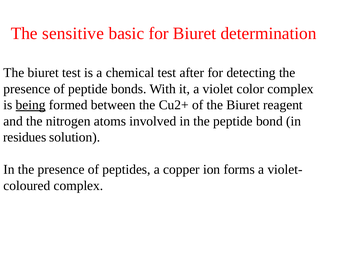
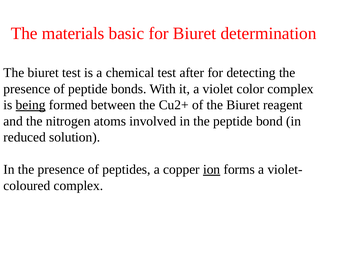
sensitive: sensitive -> materials (73, 33)
residues: residues -> reduced (25, 138)
ion underline: none -> present (212, 170)
